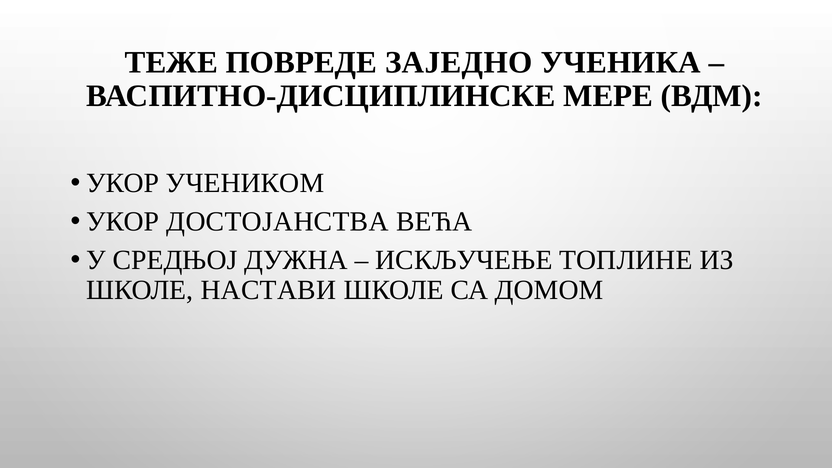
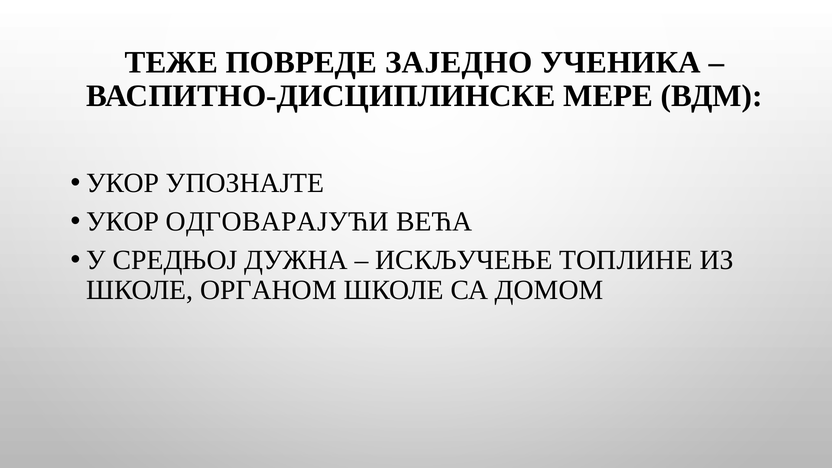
УЧЕНИКОМ: УЧЕНИКОМ -> УПОЗНАЈТЕ (245, 183)
ДОСТОЈАНСТВА: ДОСТОЈАНСТВА -> ОДГОВАРАЈУЋИ (277, 222)
НАСТАВИ: НАСТАВИ -> ОРГАНОМ (268, 290)
